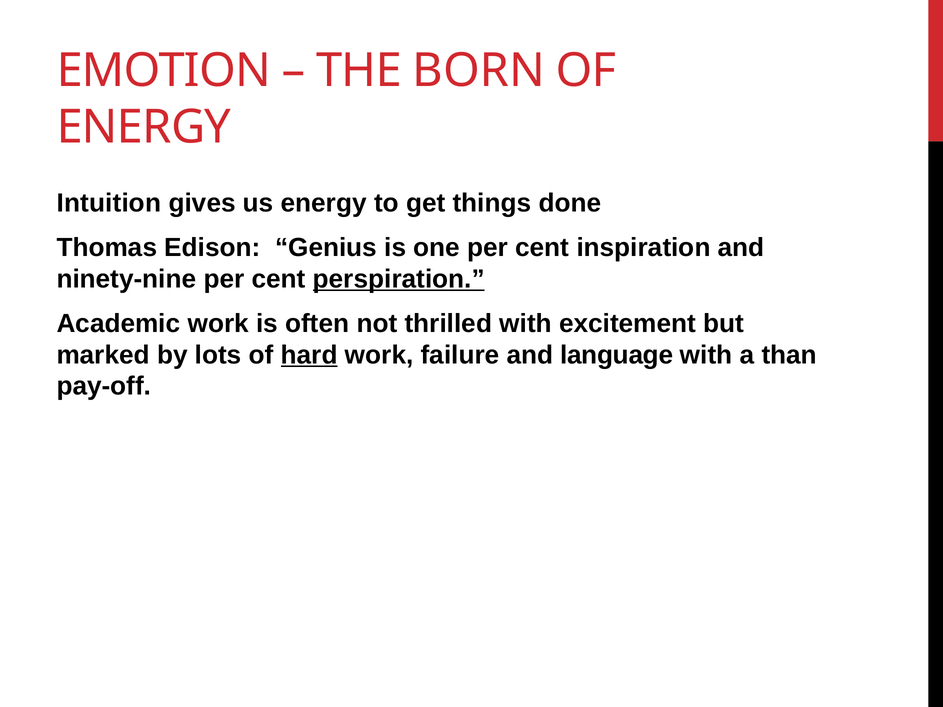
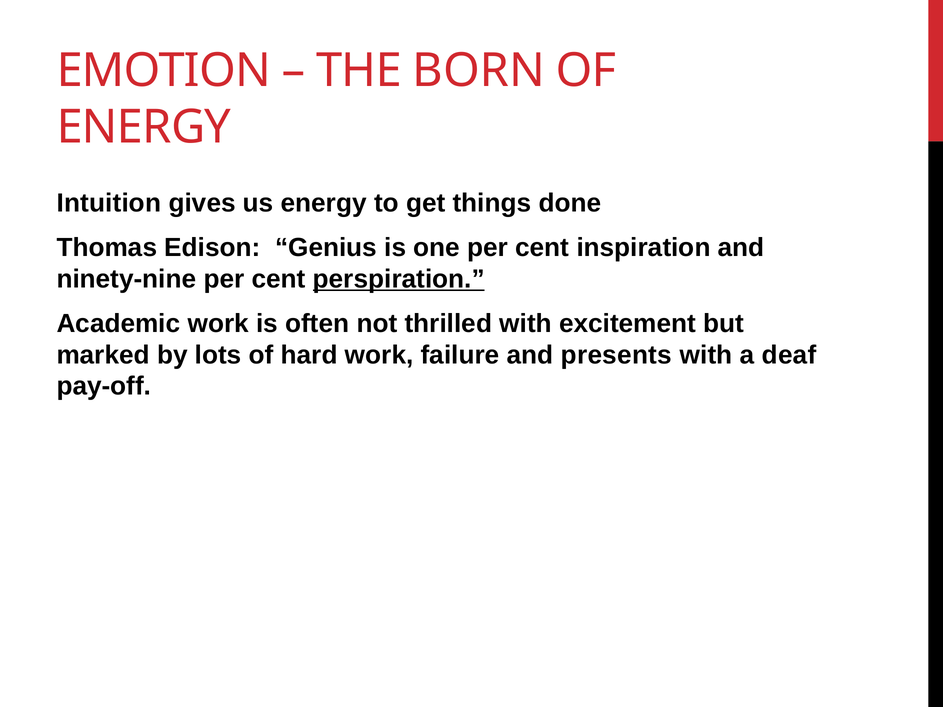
hard underline: present -> none (309, 355)
language: language -> presents (616, 355)
than: than -> deaf (789, 355)
